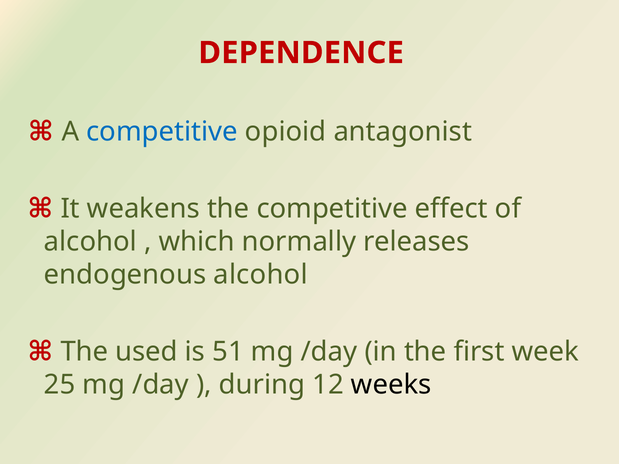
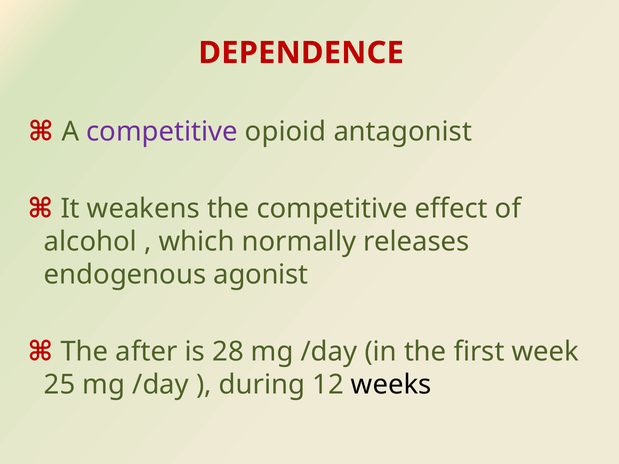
competitive colour: blue -> purple (162, 132)
endogenous alcohol: alcohol -> agonist (261, 275)
used: used -> after (147, 352)
51: 51 -> 28 (228, 352)
